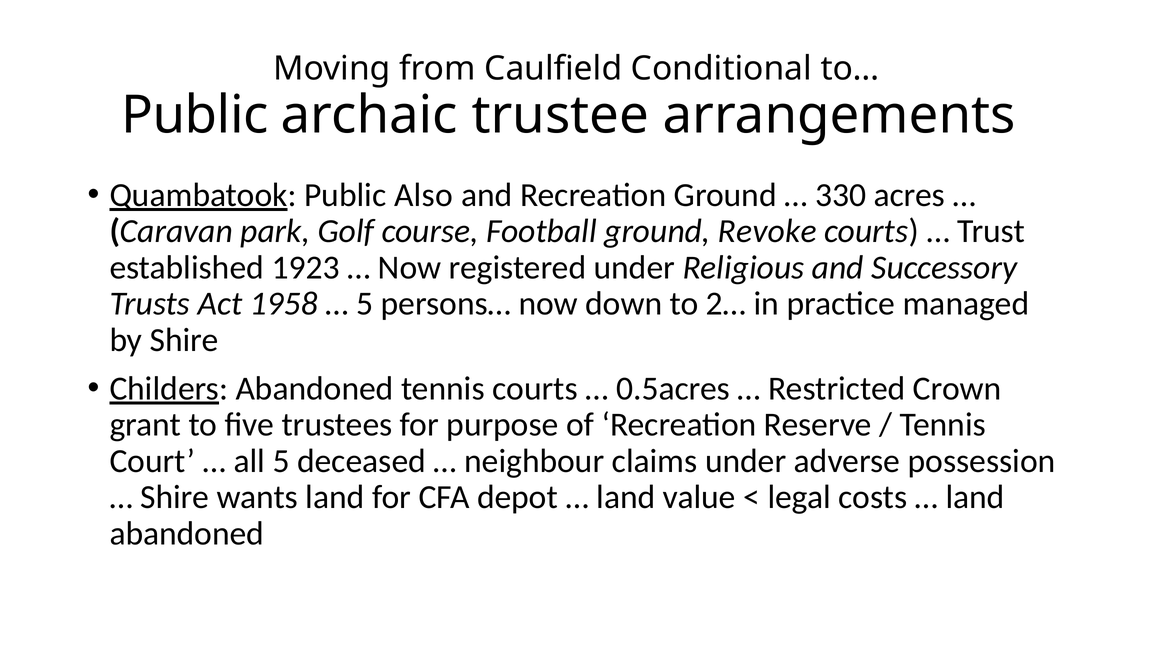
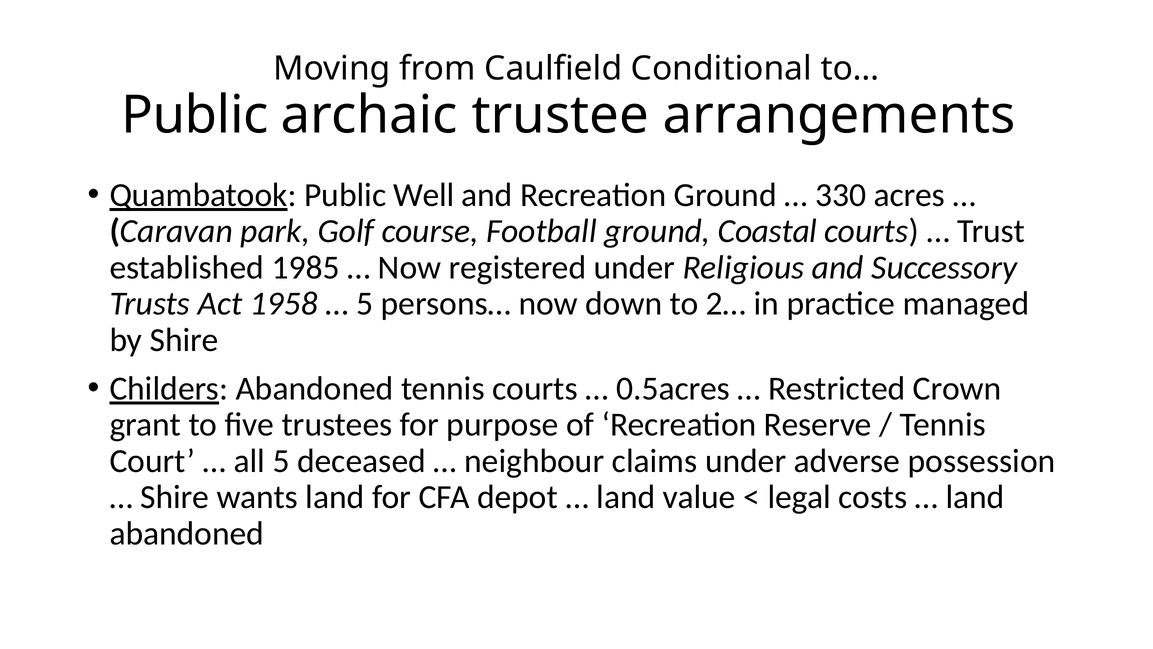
Also: Also -> Well (424, 195)
Revoke: Revoke -> Coastal (767, 231)
1923: 1923 -> 1985 (306, 267)
